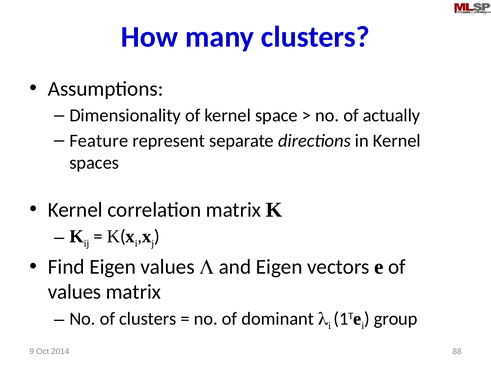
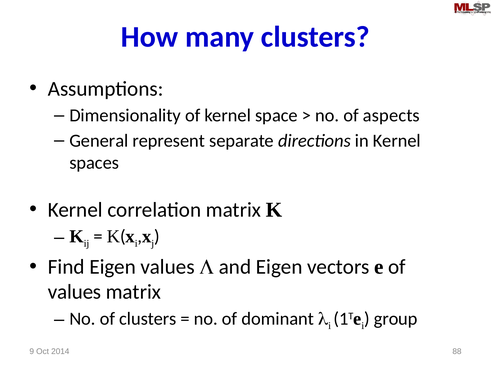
actually: actually -> aspects (391, 116)
Feature: Feature -> General (99, 141)
